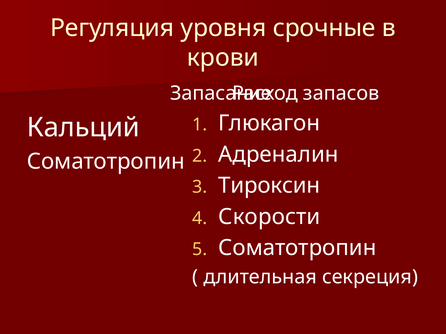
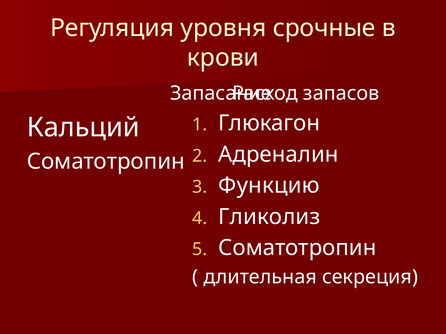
Тироксин: Тироксин -> Функцию (269, 186)
Скорости: Скорости -> Гликолиз (269, 217)
